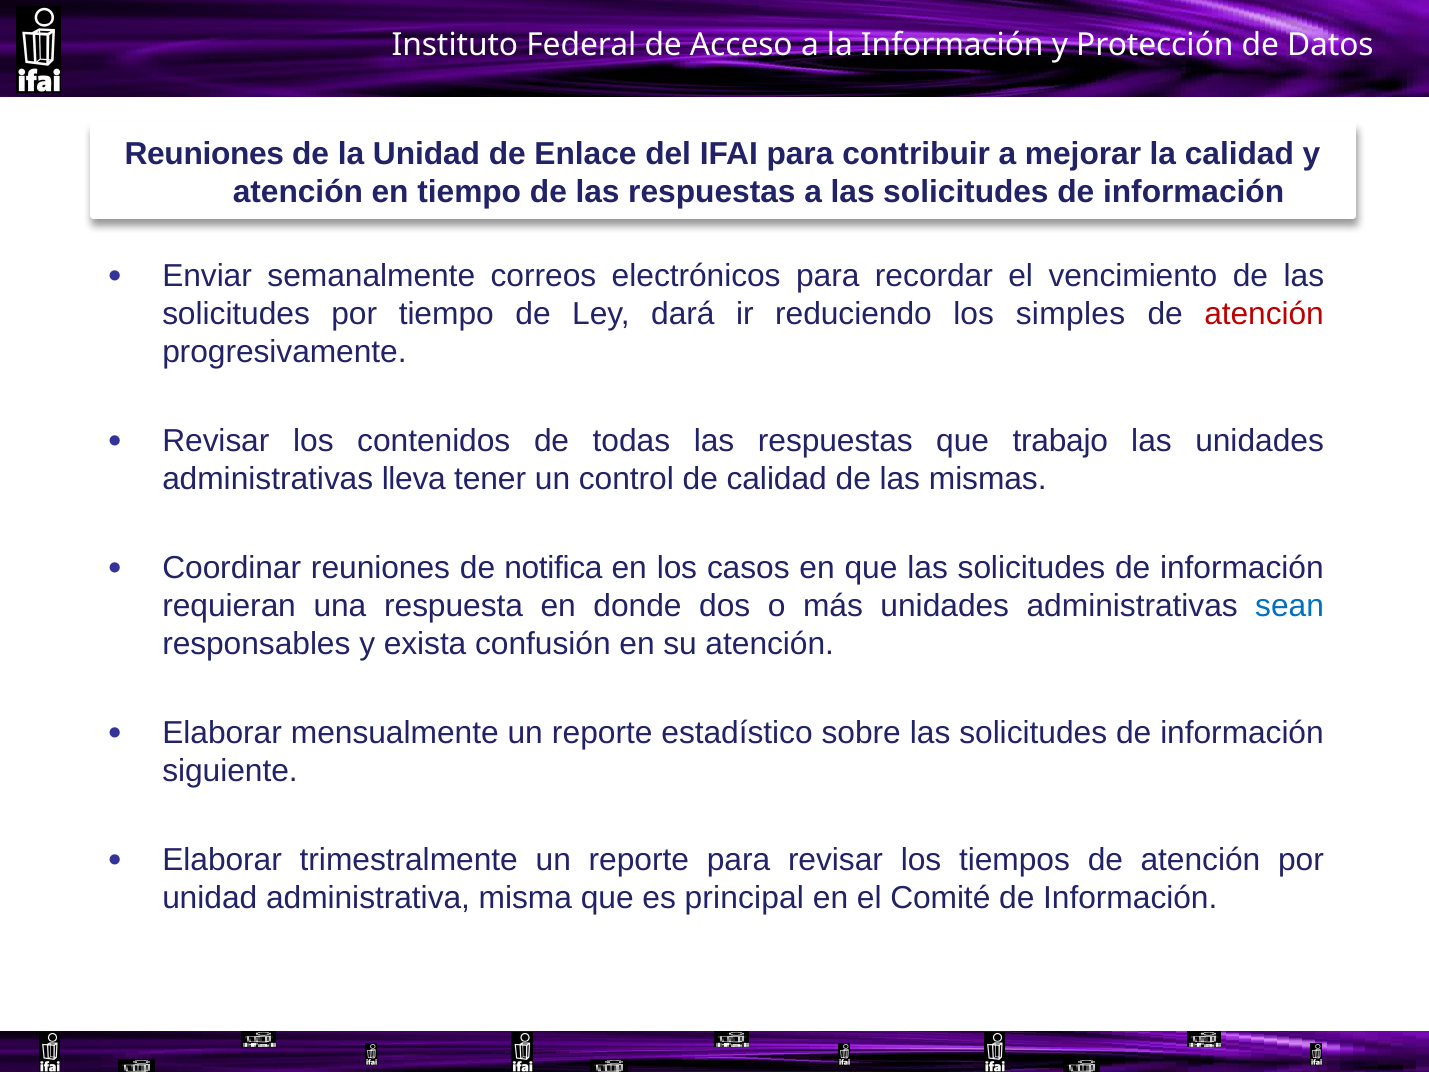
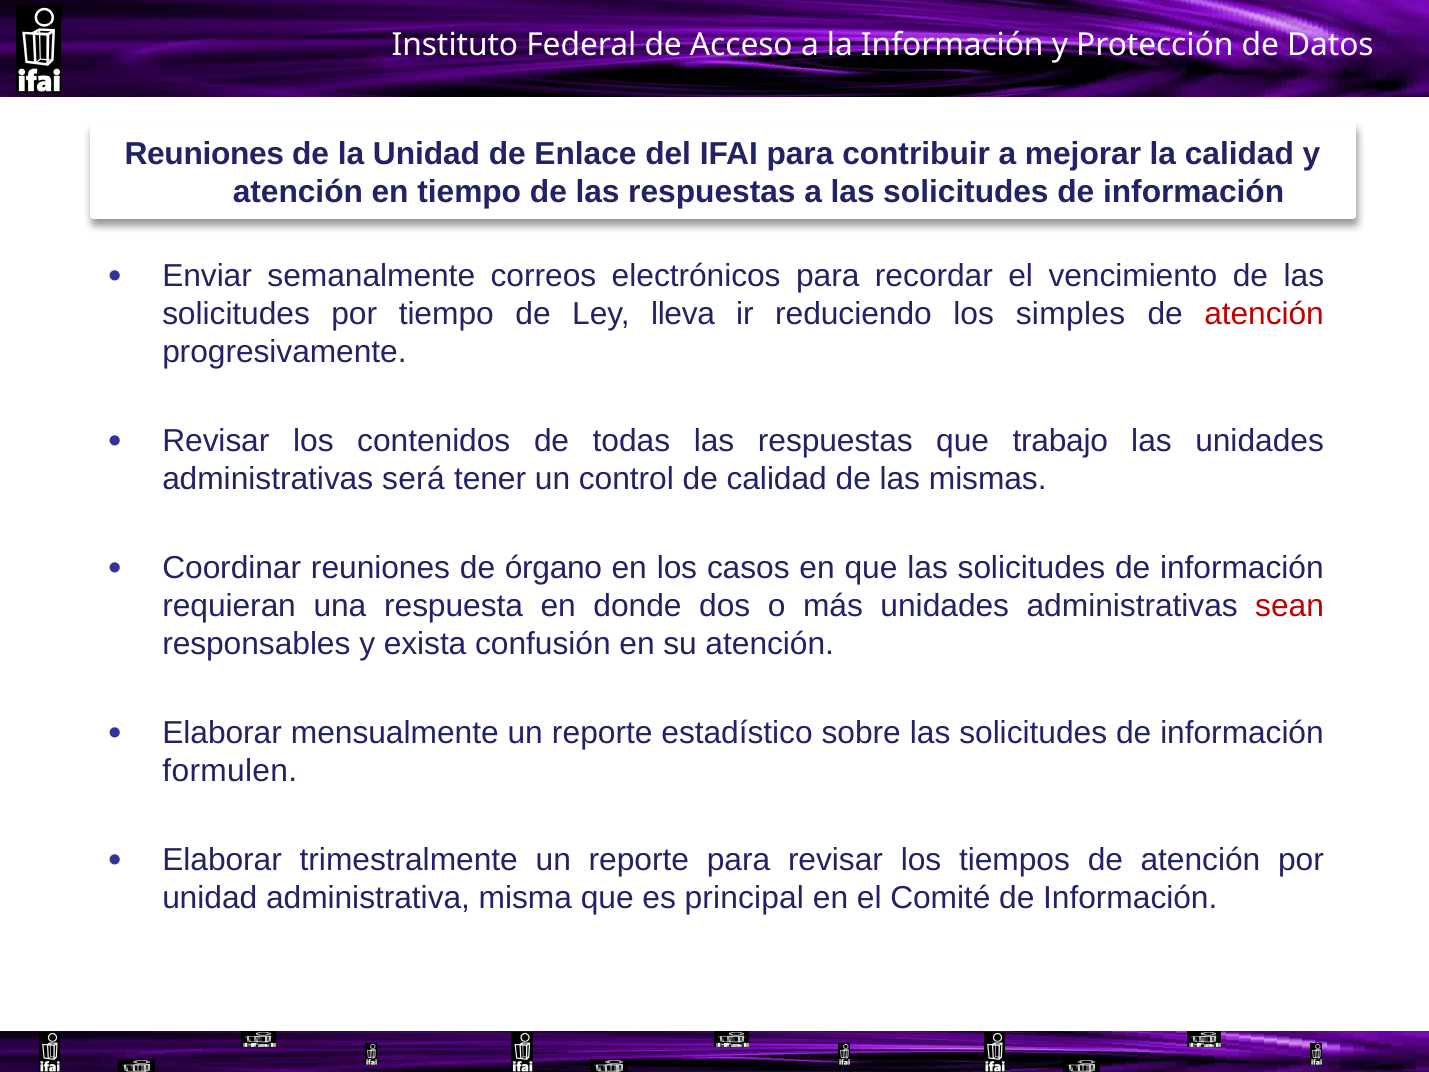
dará: dará -> lleva (683, 314)
lleva: lleva -> será (413, 479)
notifica: notifica -> órgano (553, 568)
sean colour: blue -> red (1290, 606)
siguiente: siguiente -> formulen (230, 771)
